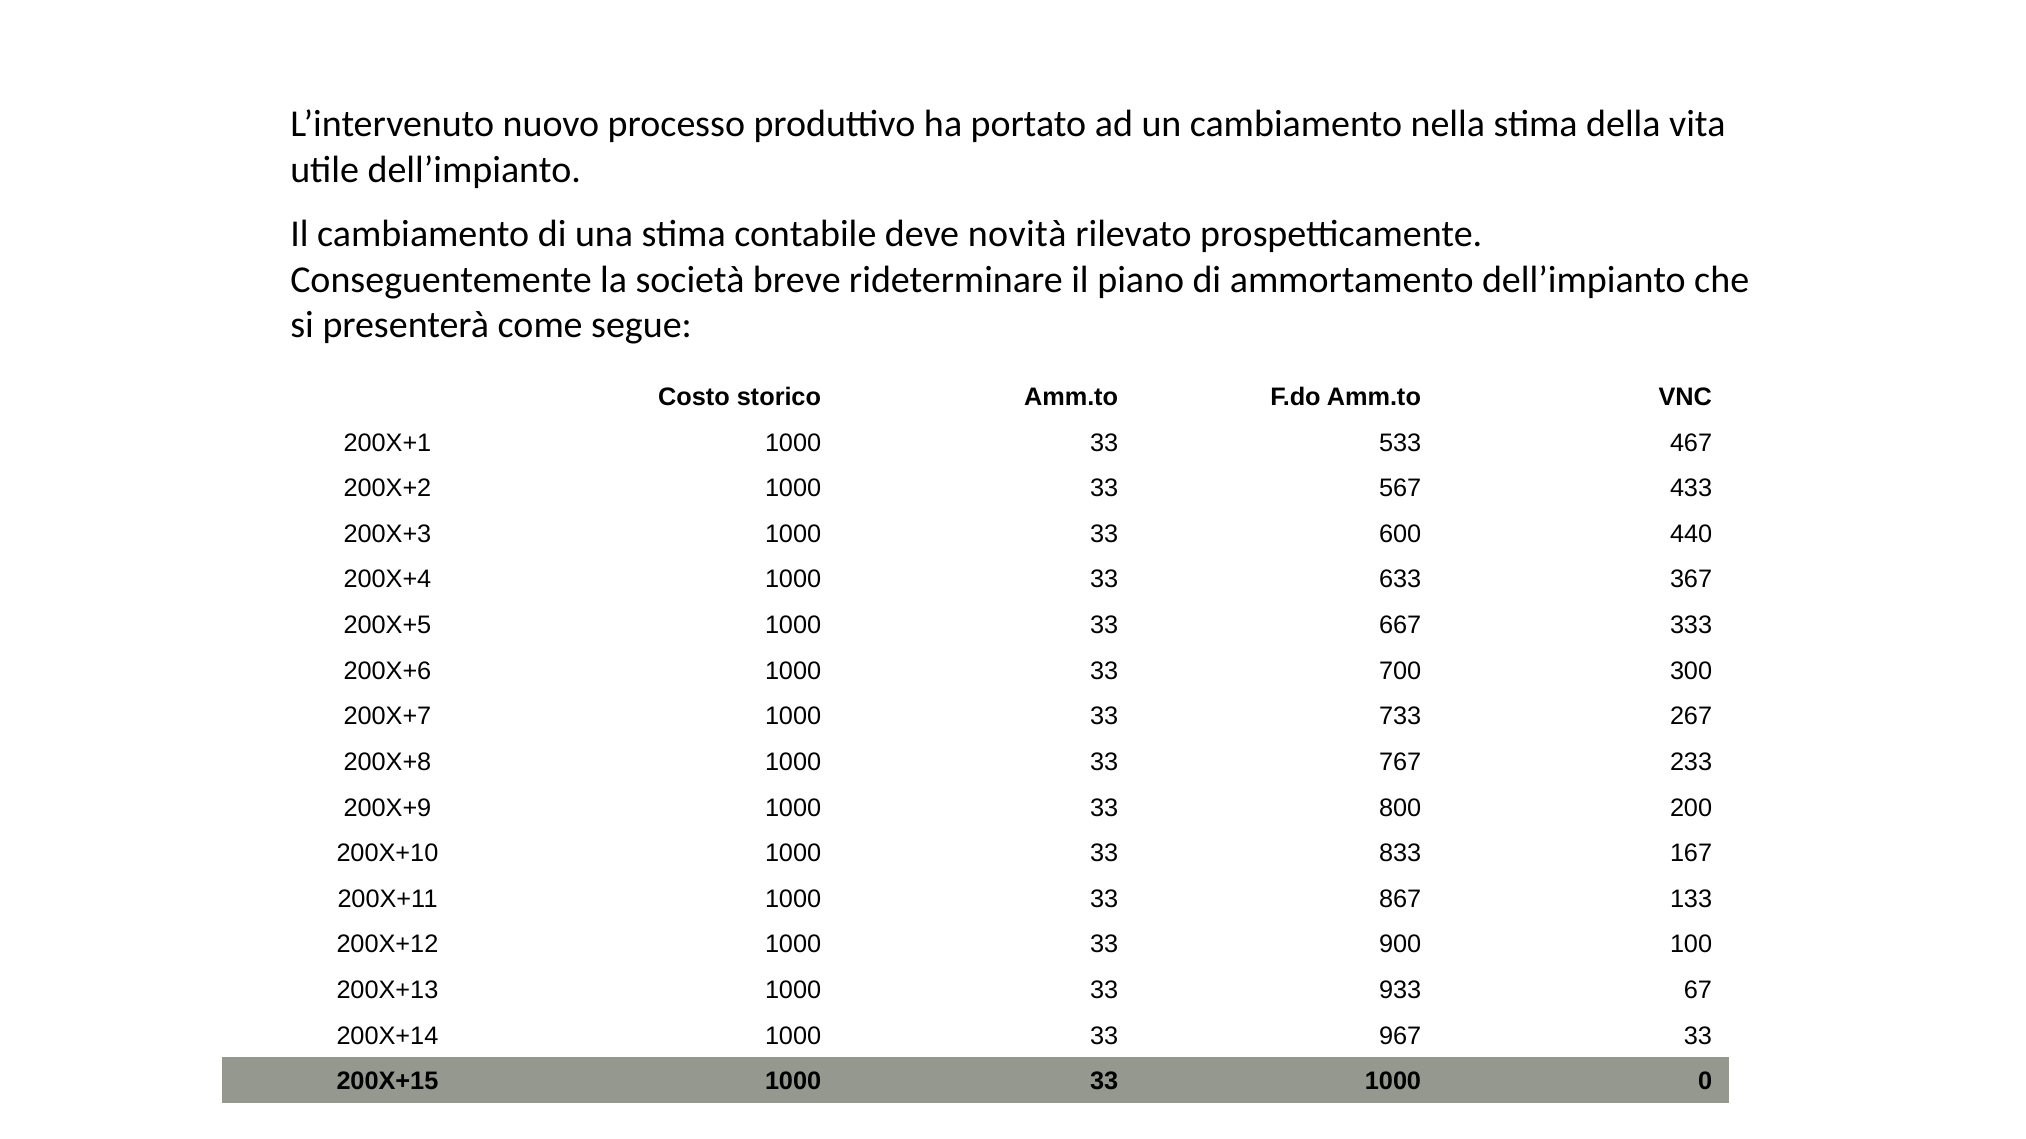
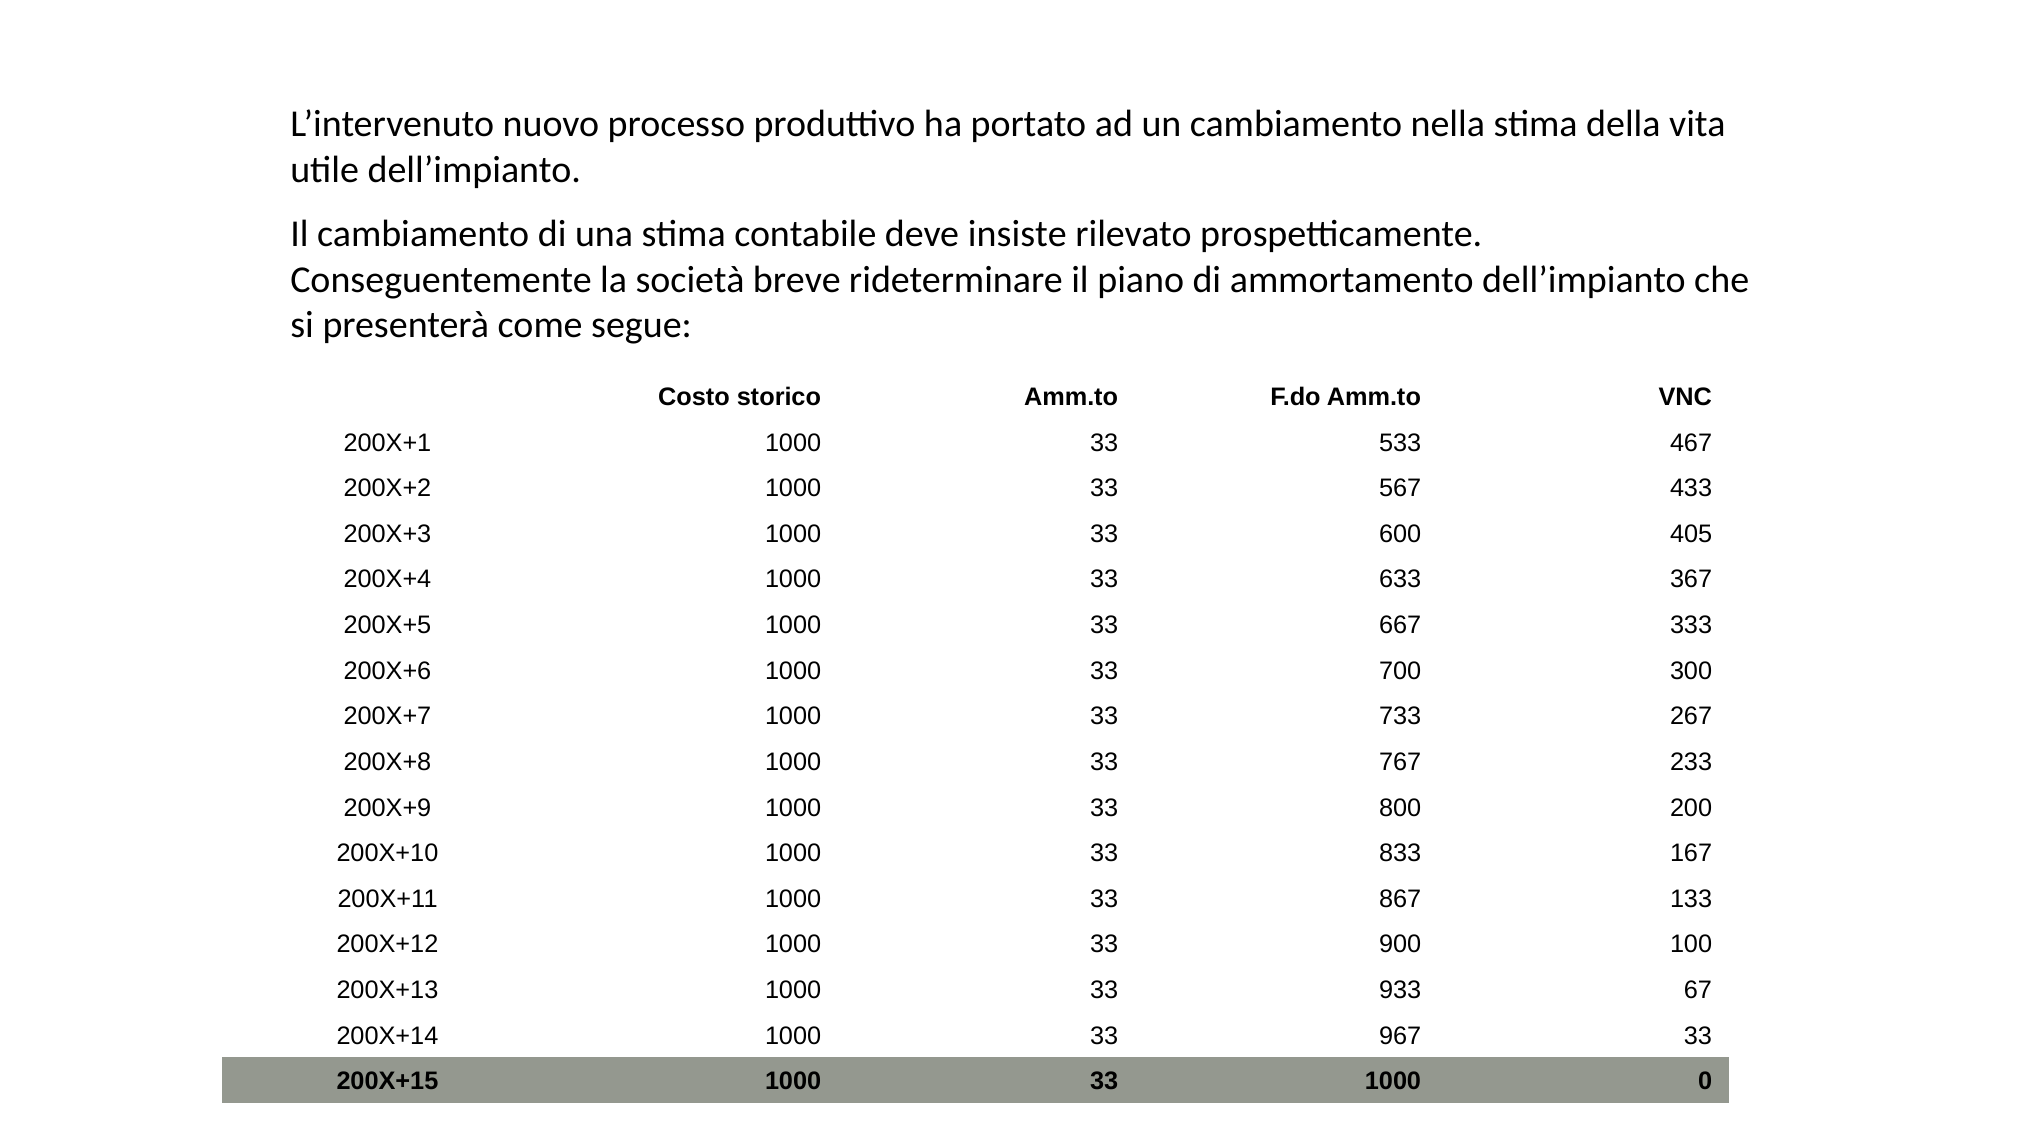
novità: novità -> insiste (1017, 234)
440: 440 -> 405 (1691, 534)
